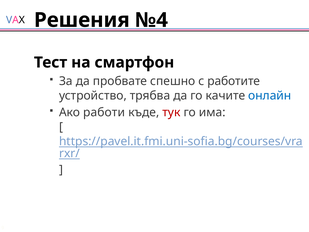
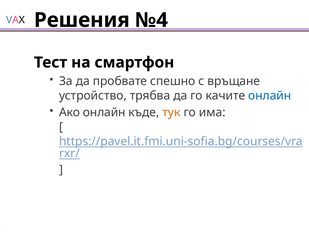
работите: работите -> връщане (234, 81)
Ако работи: работи -> онлайн (104, 112)
тук colour: red -> orange (171, 112)
